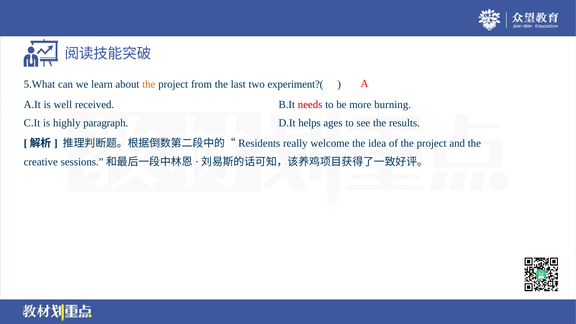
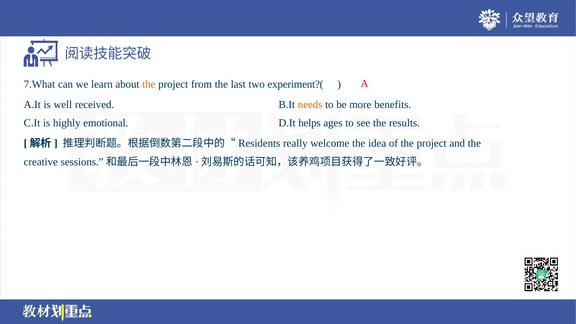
5.What: 5.What -> 7.What (39, 84)
needs colour: red -> orange (310, 104)
burning: burning -> benefits (393, 104)
paragraph: paragraph -> emotional (106, 123)
